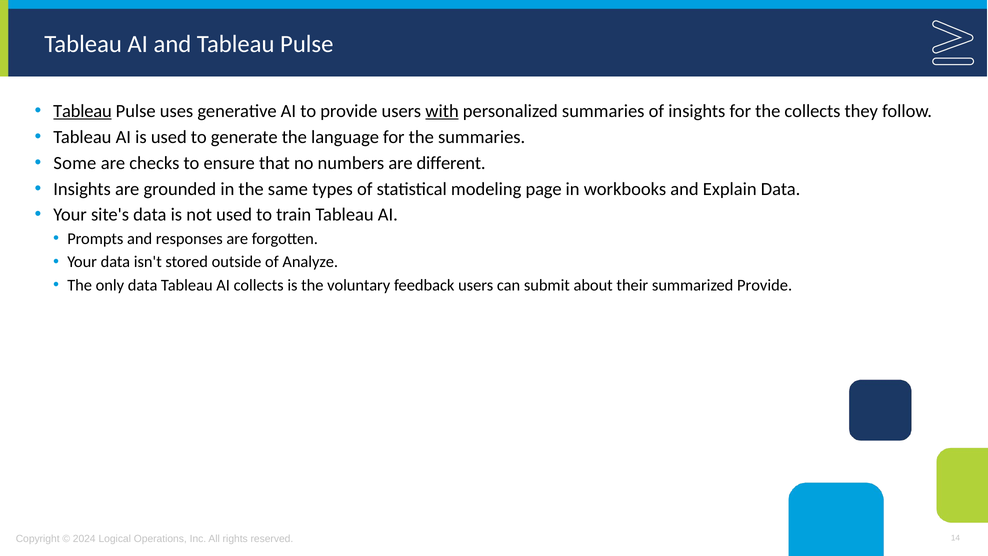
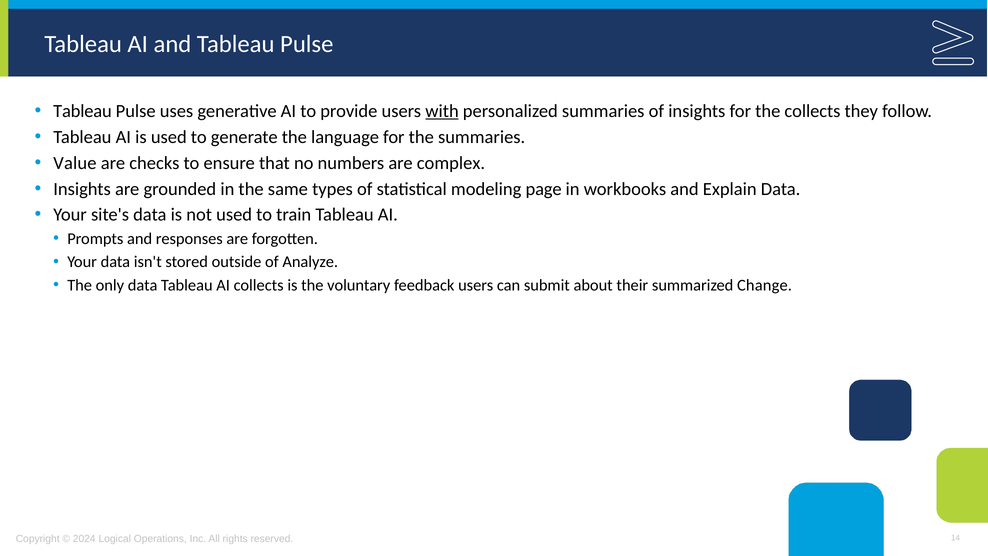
Tableau underline: present -> none (82, 111)
Some: Some -> Value (75, 163)
different: different -> complex (451, 163)
summarized Provide: Provide -> Change (765, 285)
